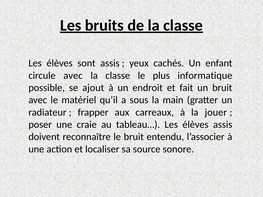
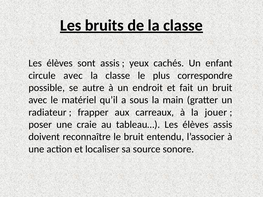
informatique: informatique -> correspondre (205, 76)
ajout: ajout -> autre (93, 88)
